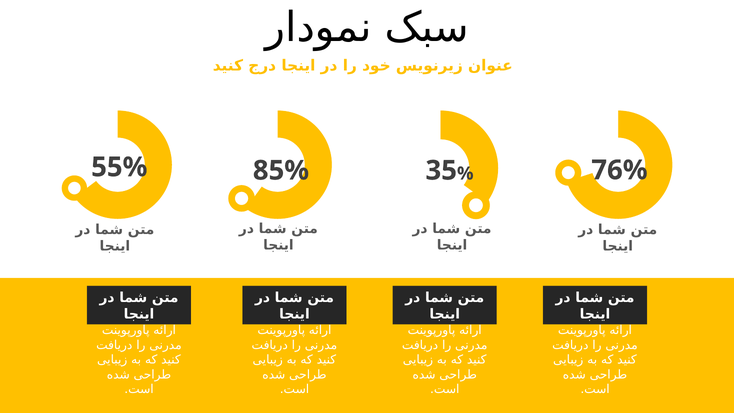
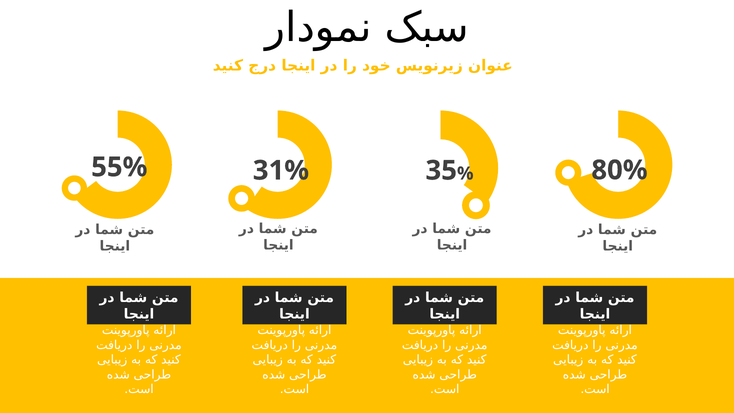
85%: 85% -> 31% (281, 170)
76%: 76% -> 80% (619, 170)
